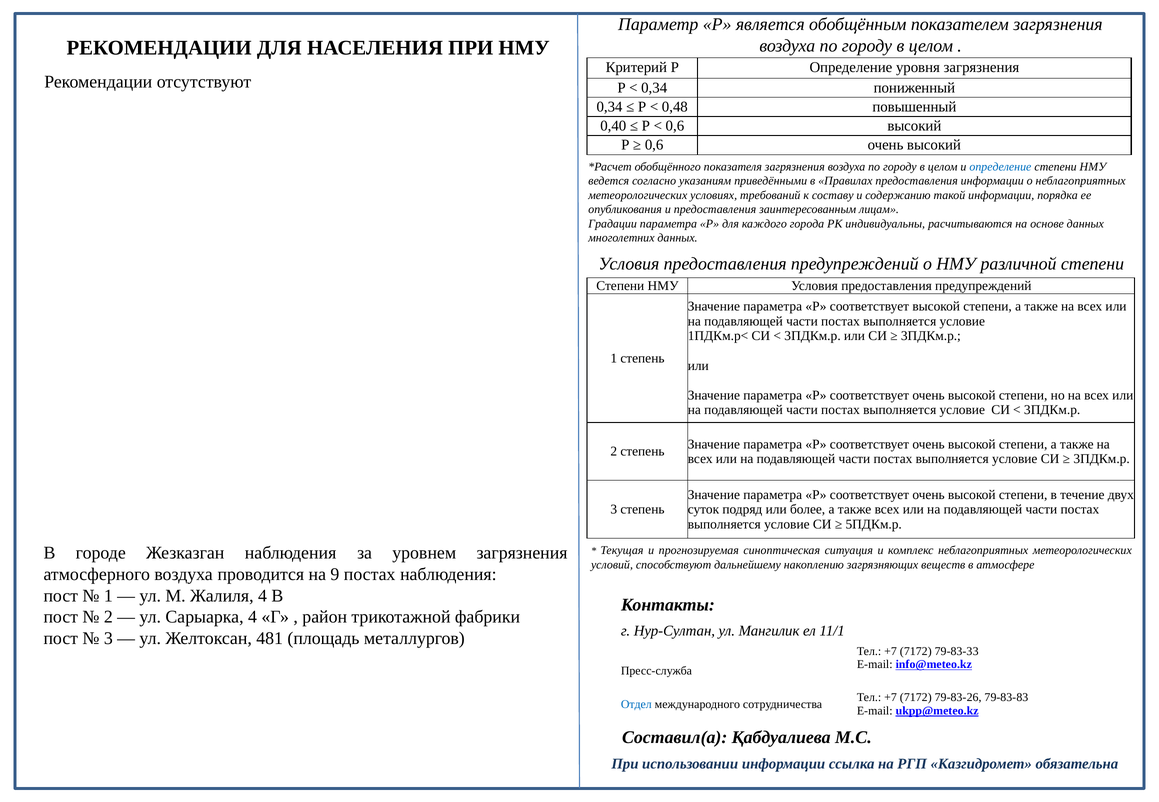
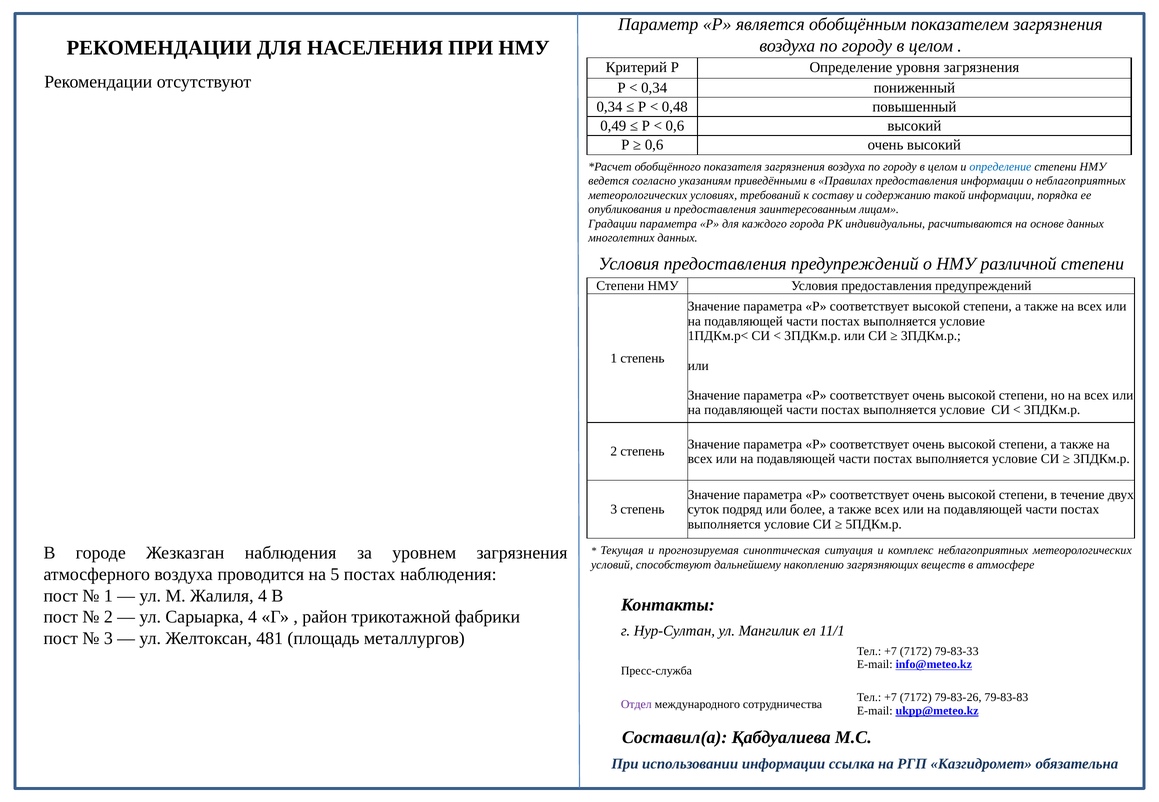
0,40: 0,40 -> 0,49 (613, 126)
9: 9 -> 5 (335, 575)
Отдел colour: blue -> purple (636, 704)
